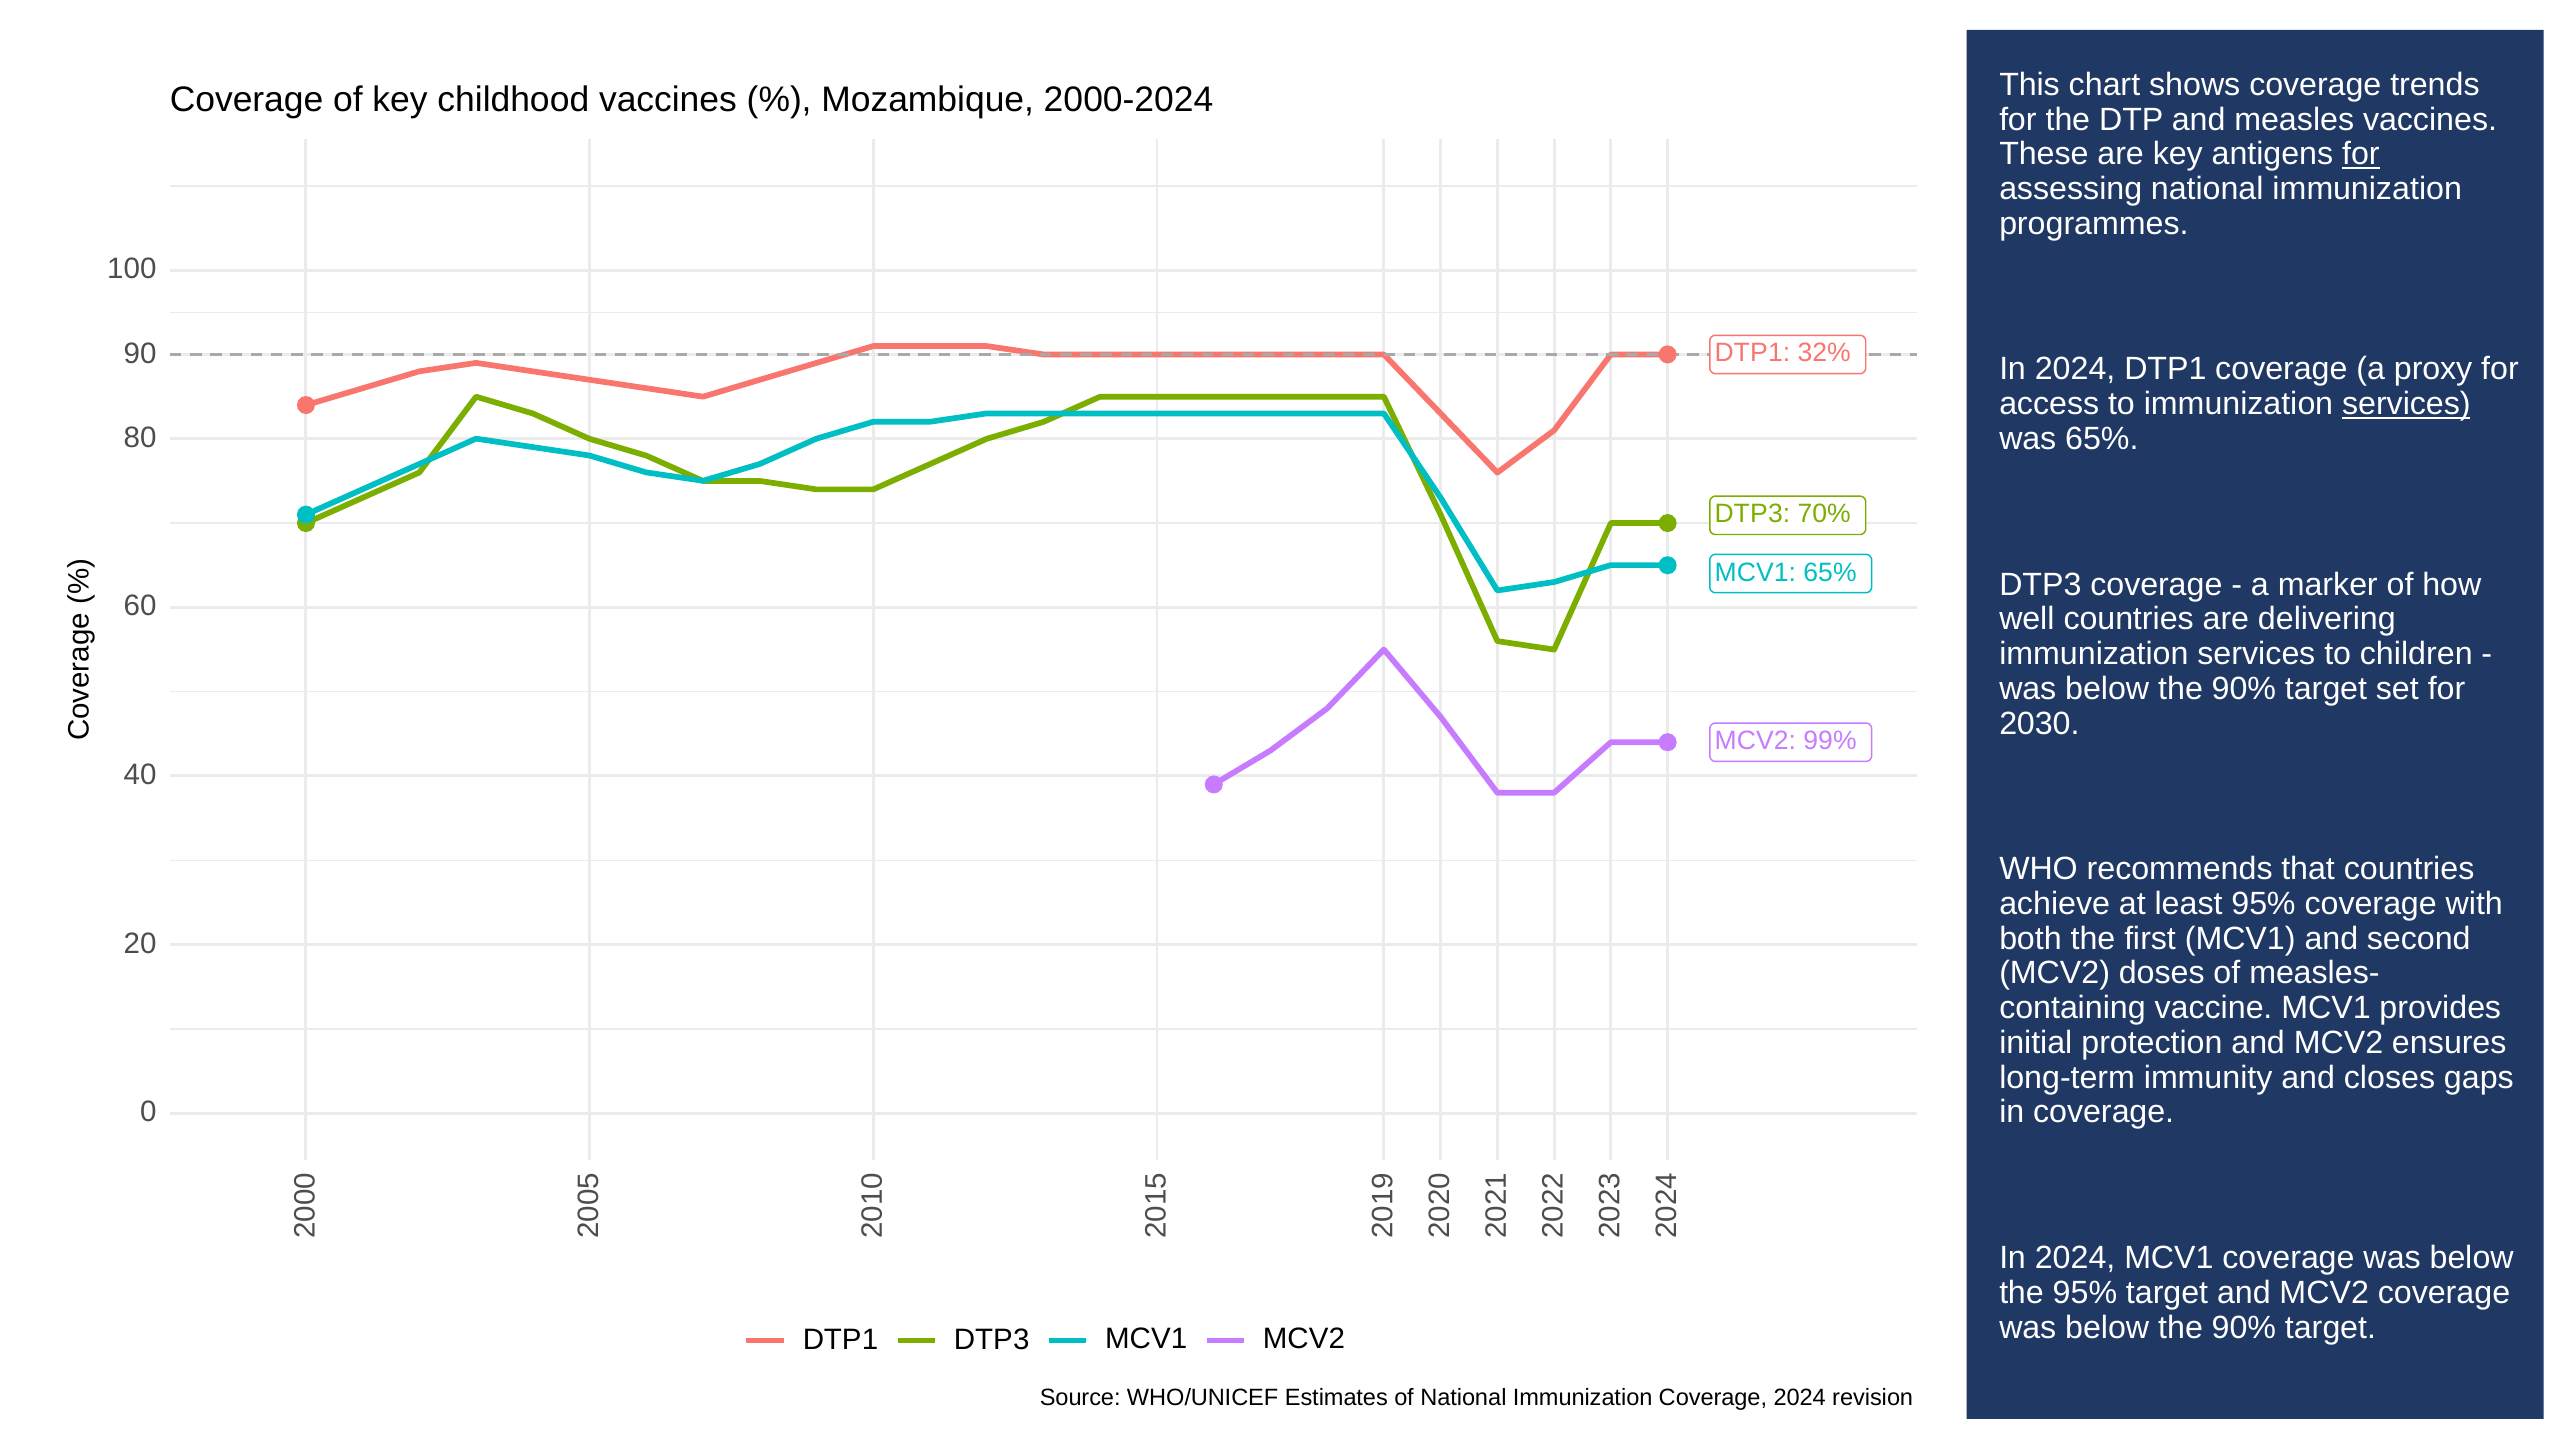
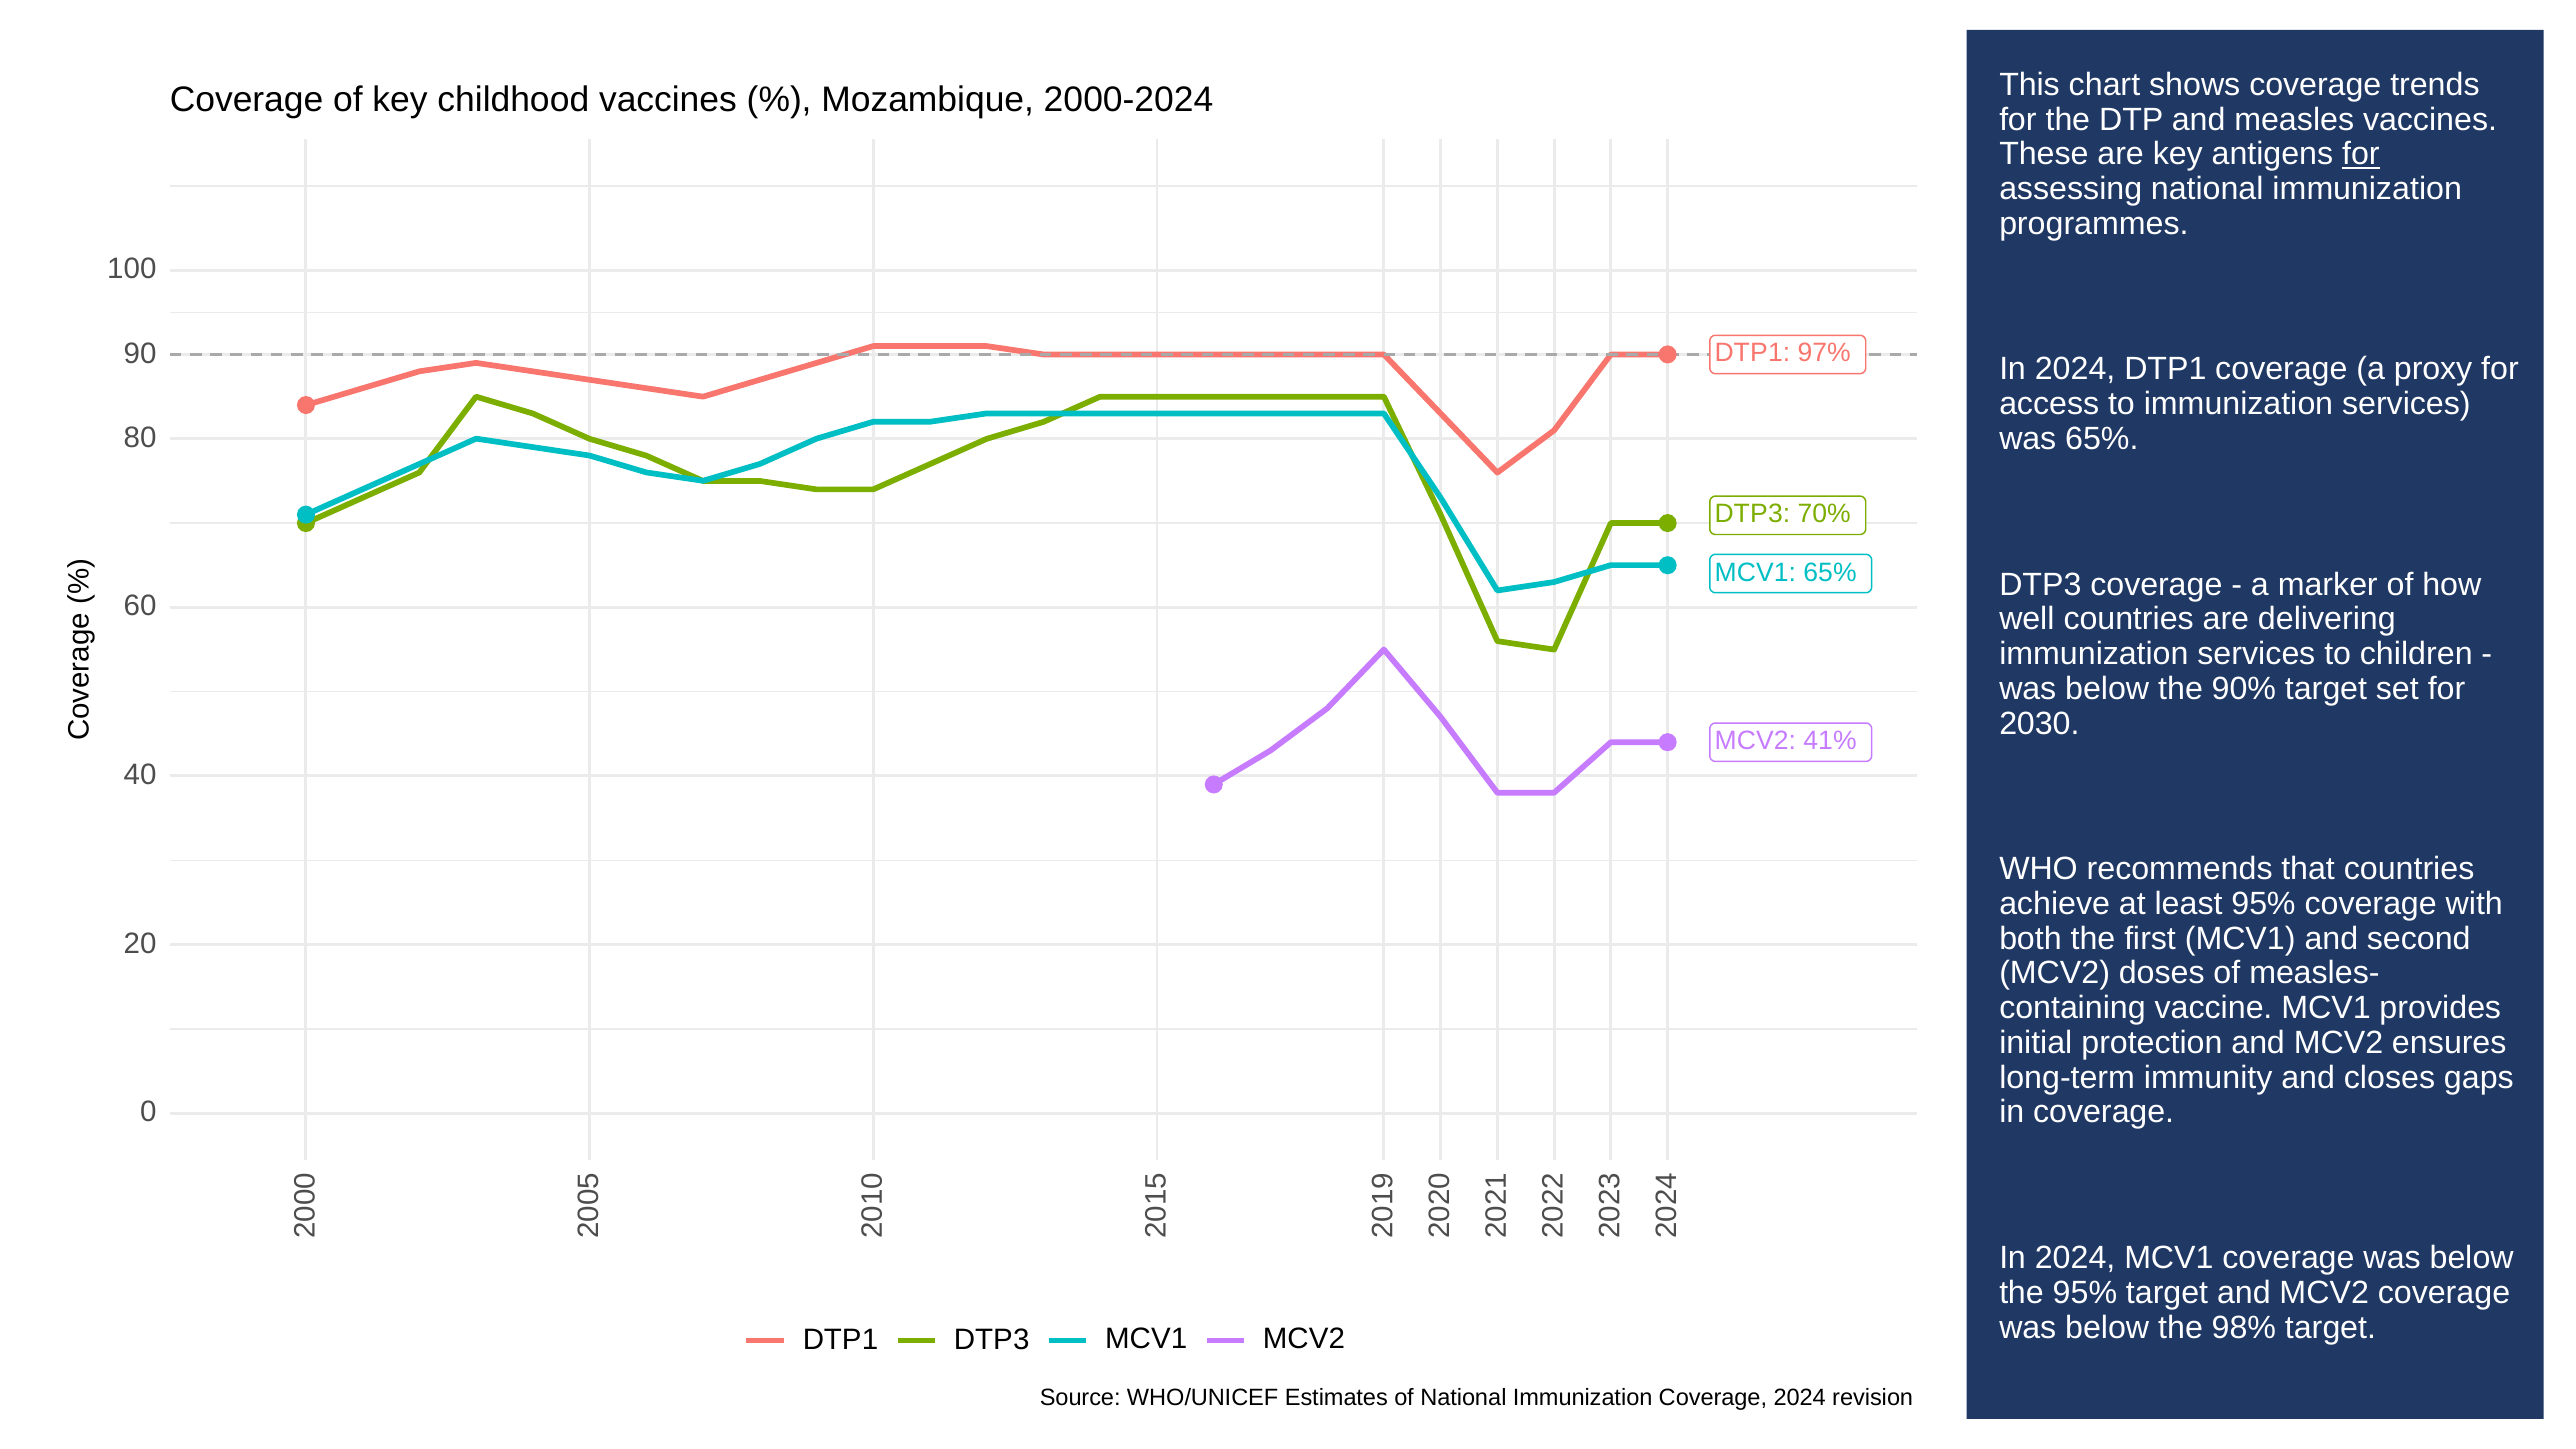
32%: 32% -> 97% (1824, 353)
services underline: present -> none (2406, 404)
99%: 99% -> 41% (1830, 741)
90%: 90% -> 98% (2244, 1327)
